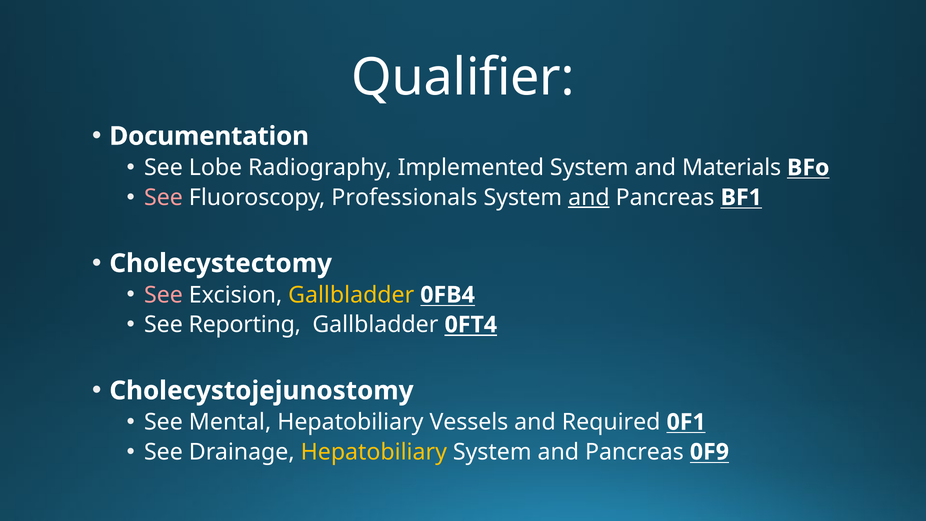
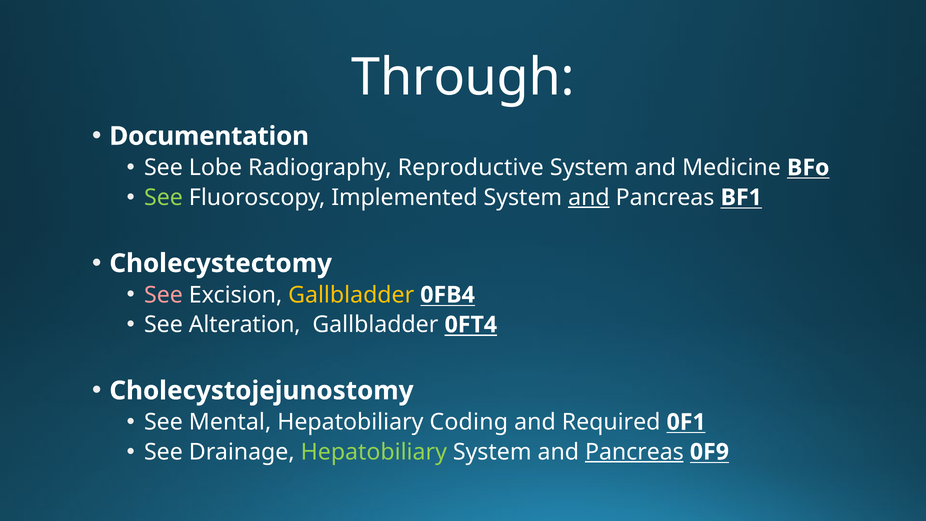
Qualifier: Qualifier -> Through (463, 78)
Implemented: Implemented -> Reproductive (471, 168)
Materials: Materials -> Medicine (731, 168)
See colour: pink -> light green (163, 197)
Professionals: Professionals -> Implemented (404, 197)
Reporting: Reporting -> Alteration (245, 325)
Vessels: Vessels -> Coding (469, 422)
Hepatobiliary colour: yellow -> light green (374, 452)
Pancreas underline: none -> present (634, 452)
